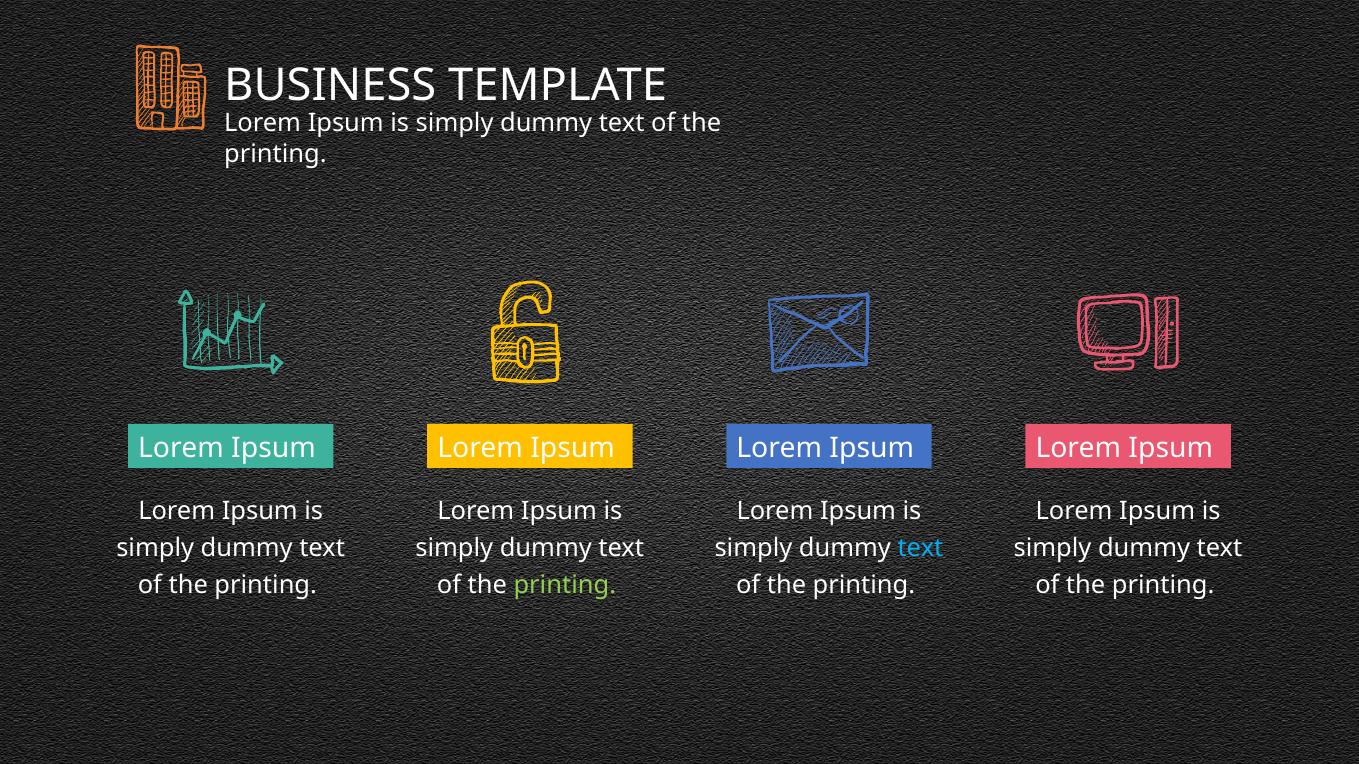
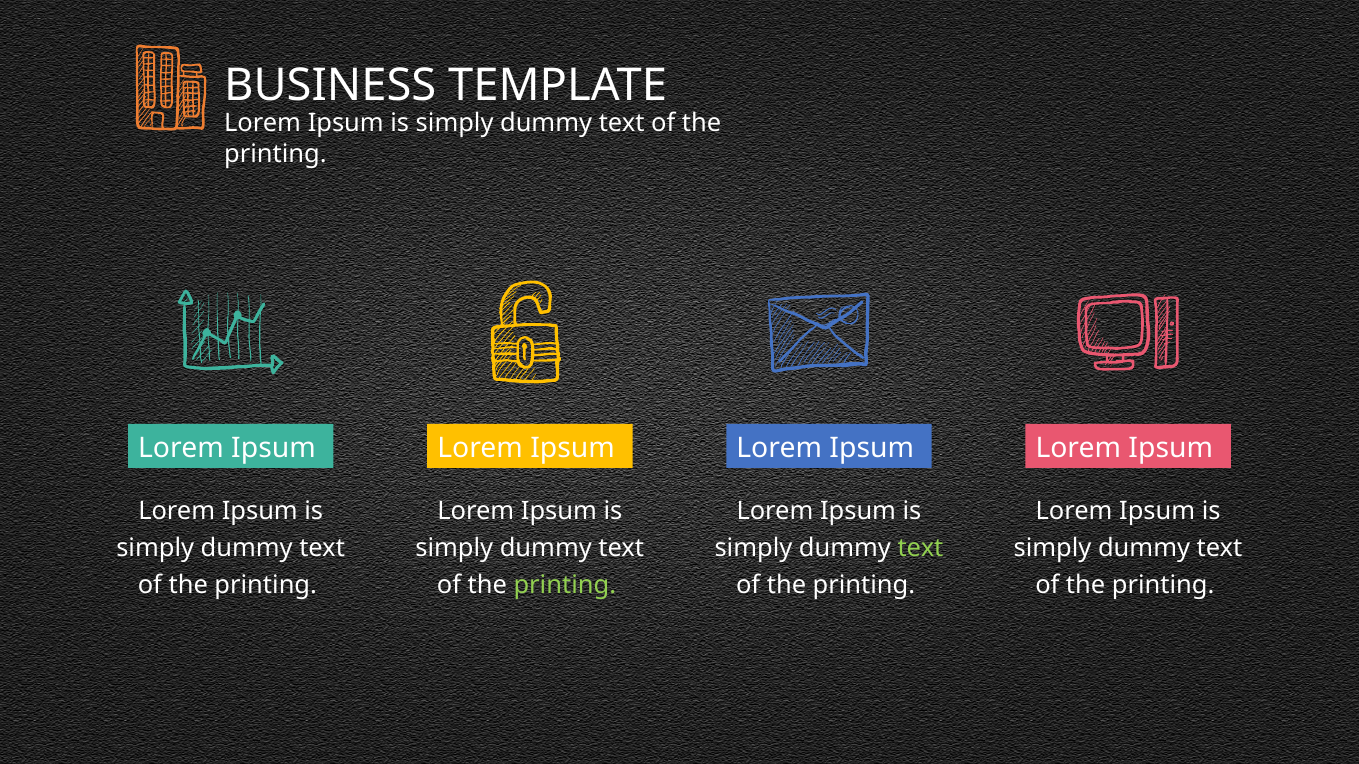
text colour: light blue -> light green (920, 548)
